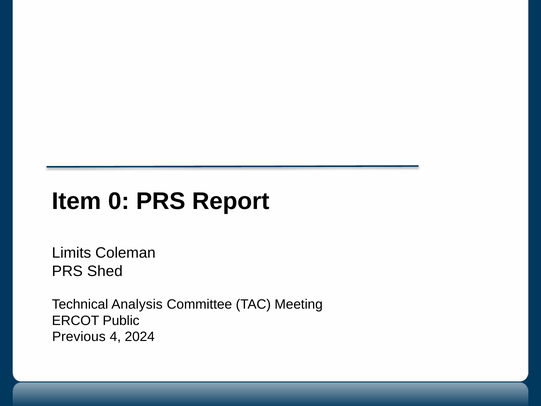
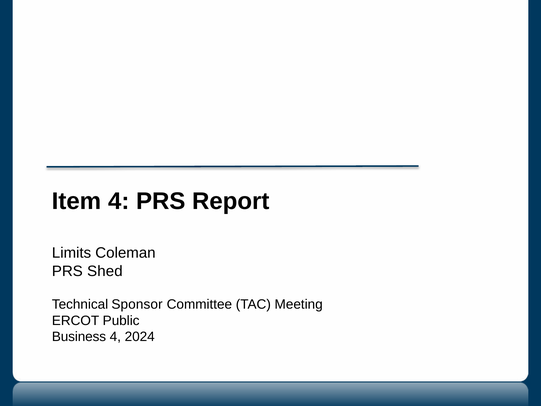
Item 0: 0 -> 4 (119, 201)
Analysis: Analysis -> Sponsor (137, 304)
Previous: Previous -> Business (79, 337)
